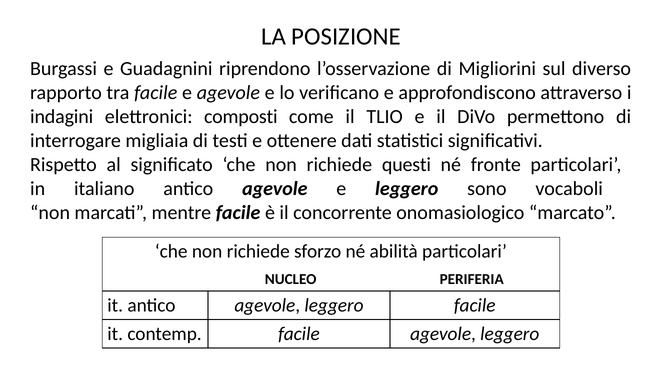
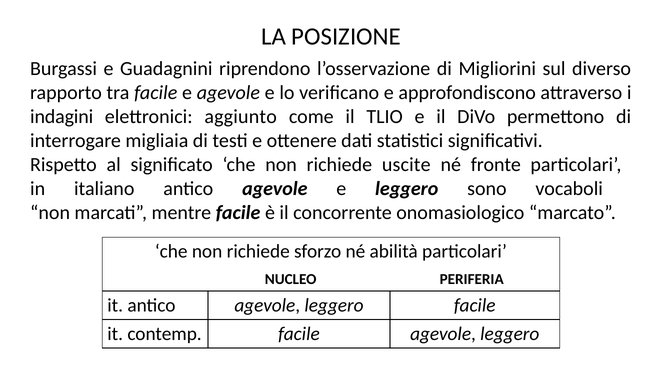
composti: composti -> aggiunto (241, 117)
questi: questi -> uscite (406, 165)
